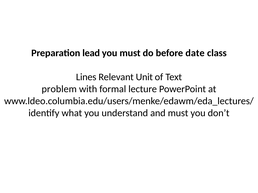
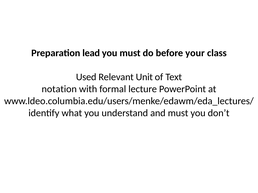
date: date -> your (195, 53)
Lines: Lines -> Used (86, 77)
problem: problem -> notation (59, 89)
